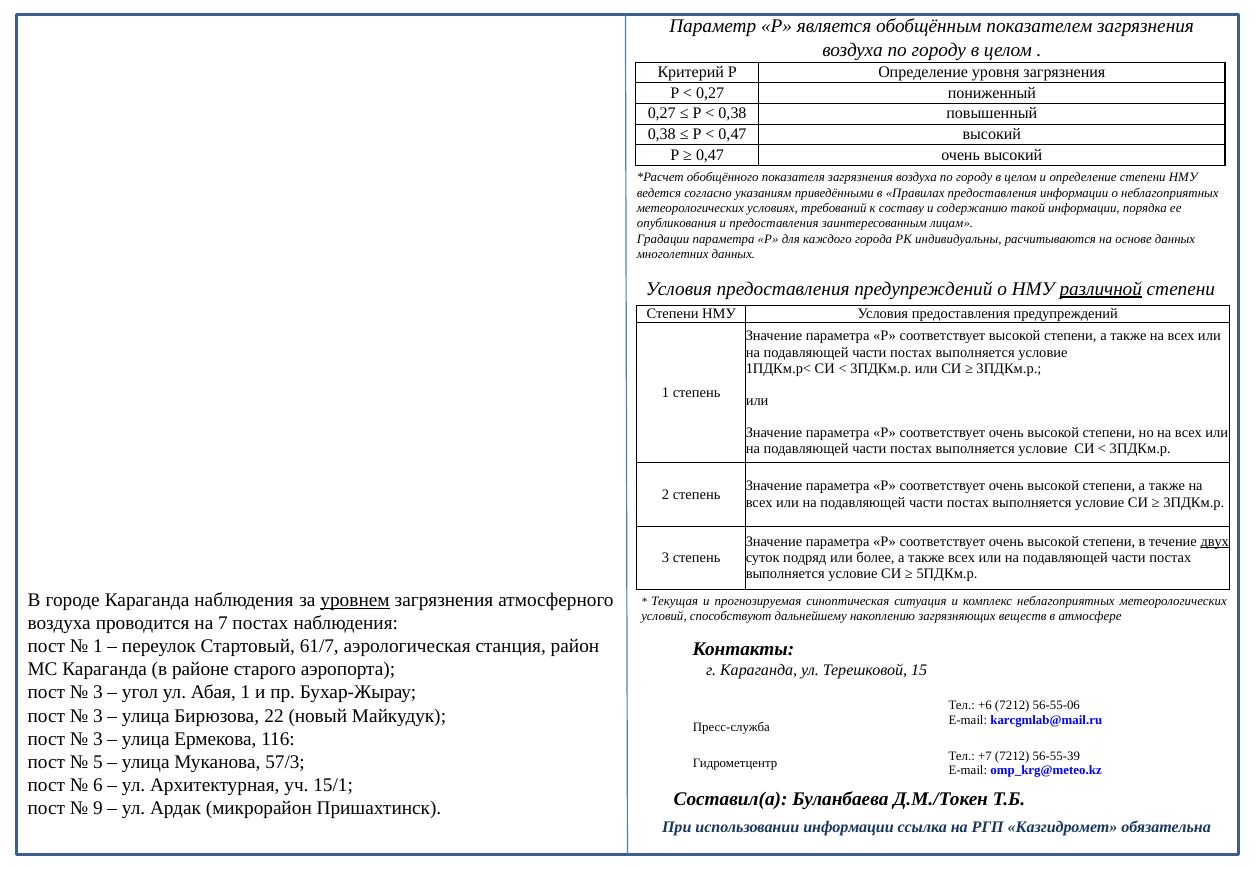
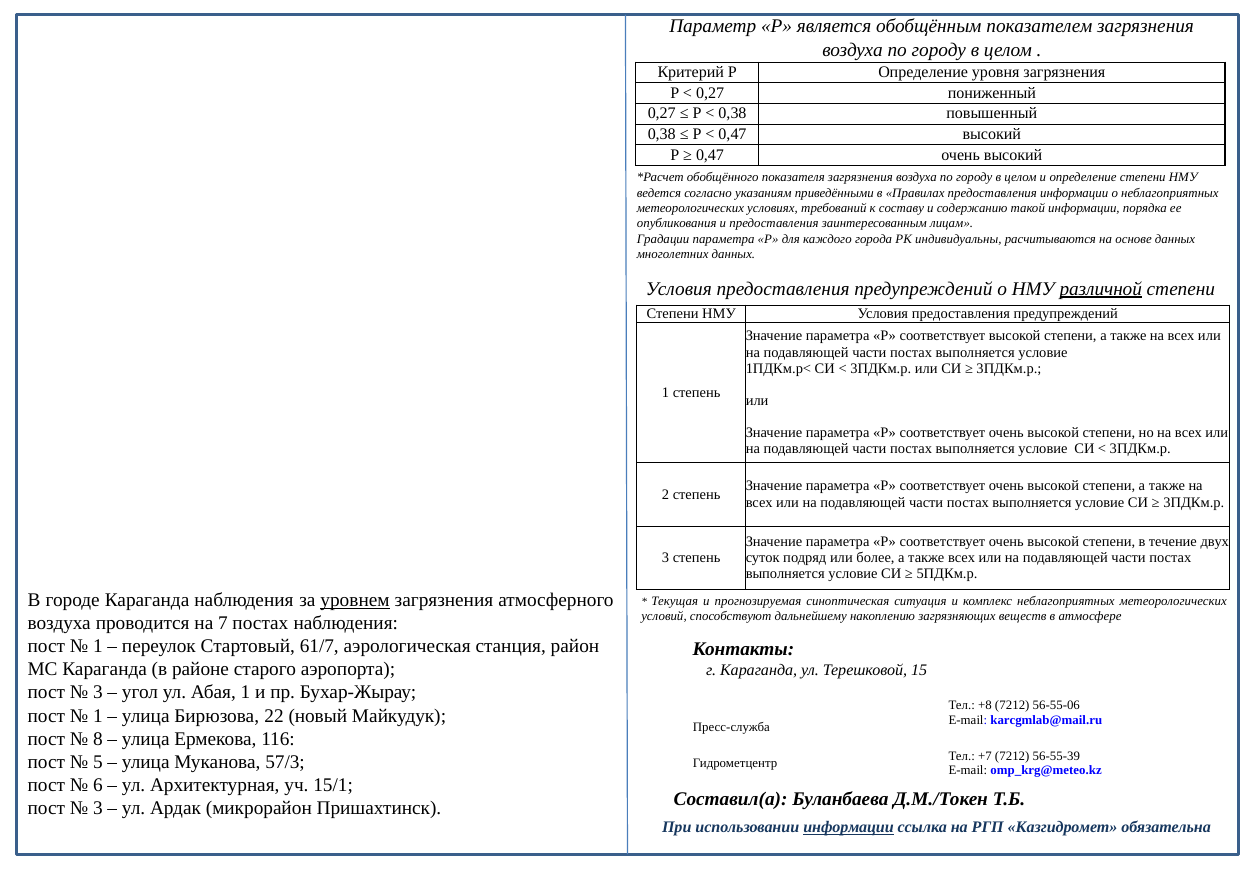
двух underline: present -> none (1215, 542)
+6: +6 -> +8 (985, 706)
3: 3 -> 1 (98, 716)
3: 3 -> 8 (98, 739)
9: 9 -> 3 (98, 808)
информации underline: none -> present (849, 827)
